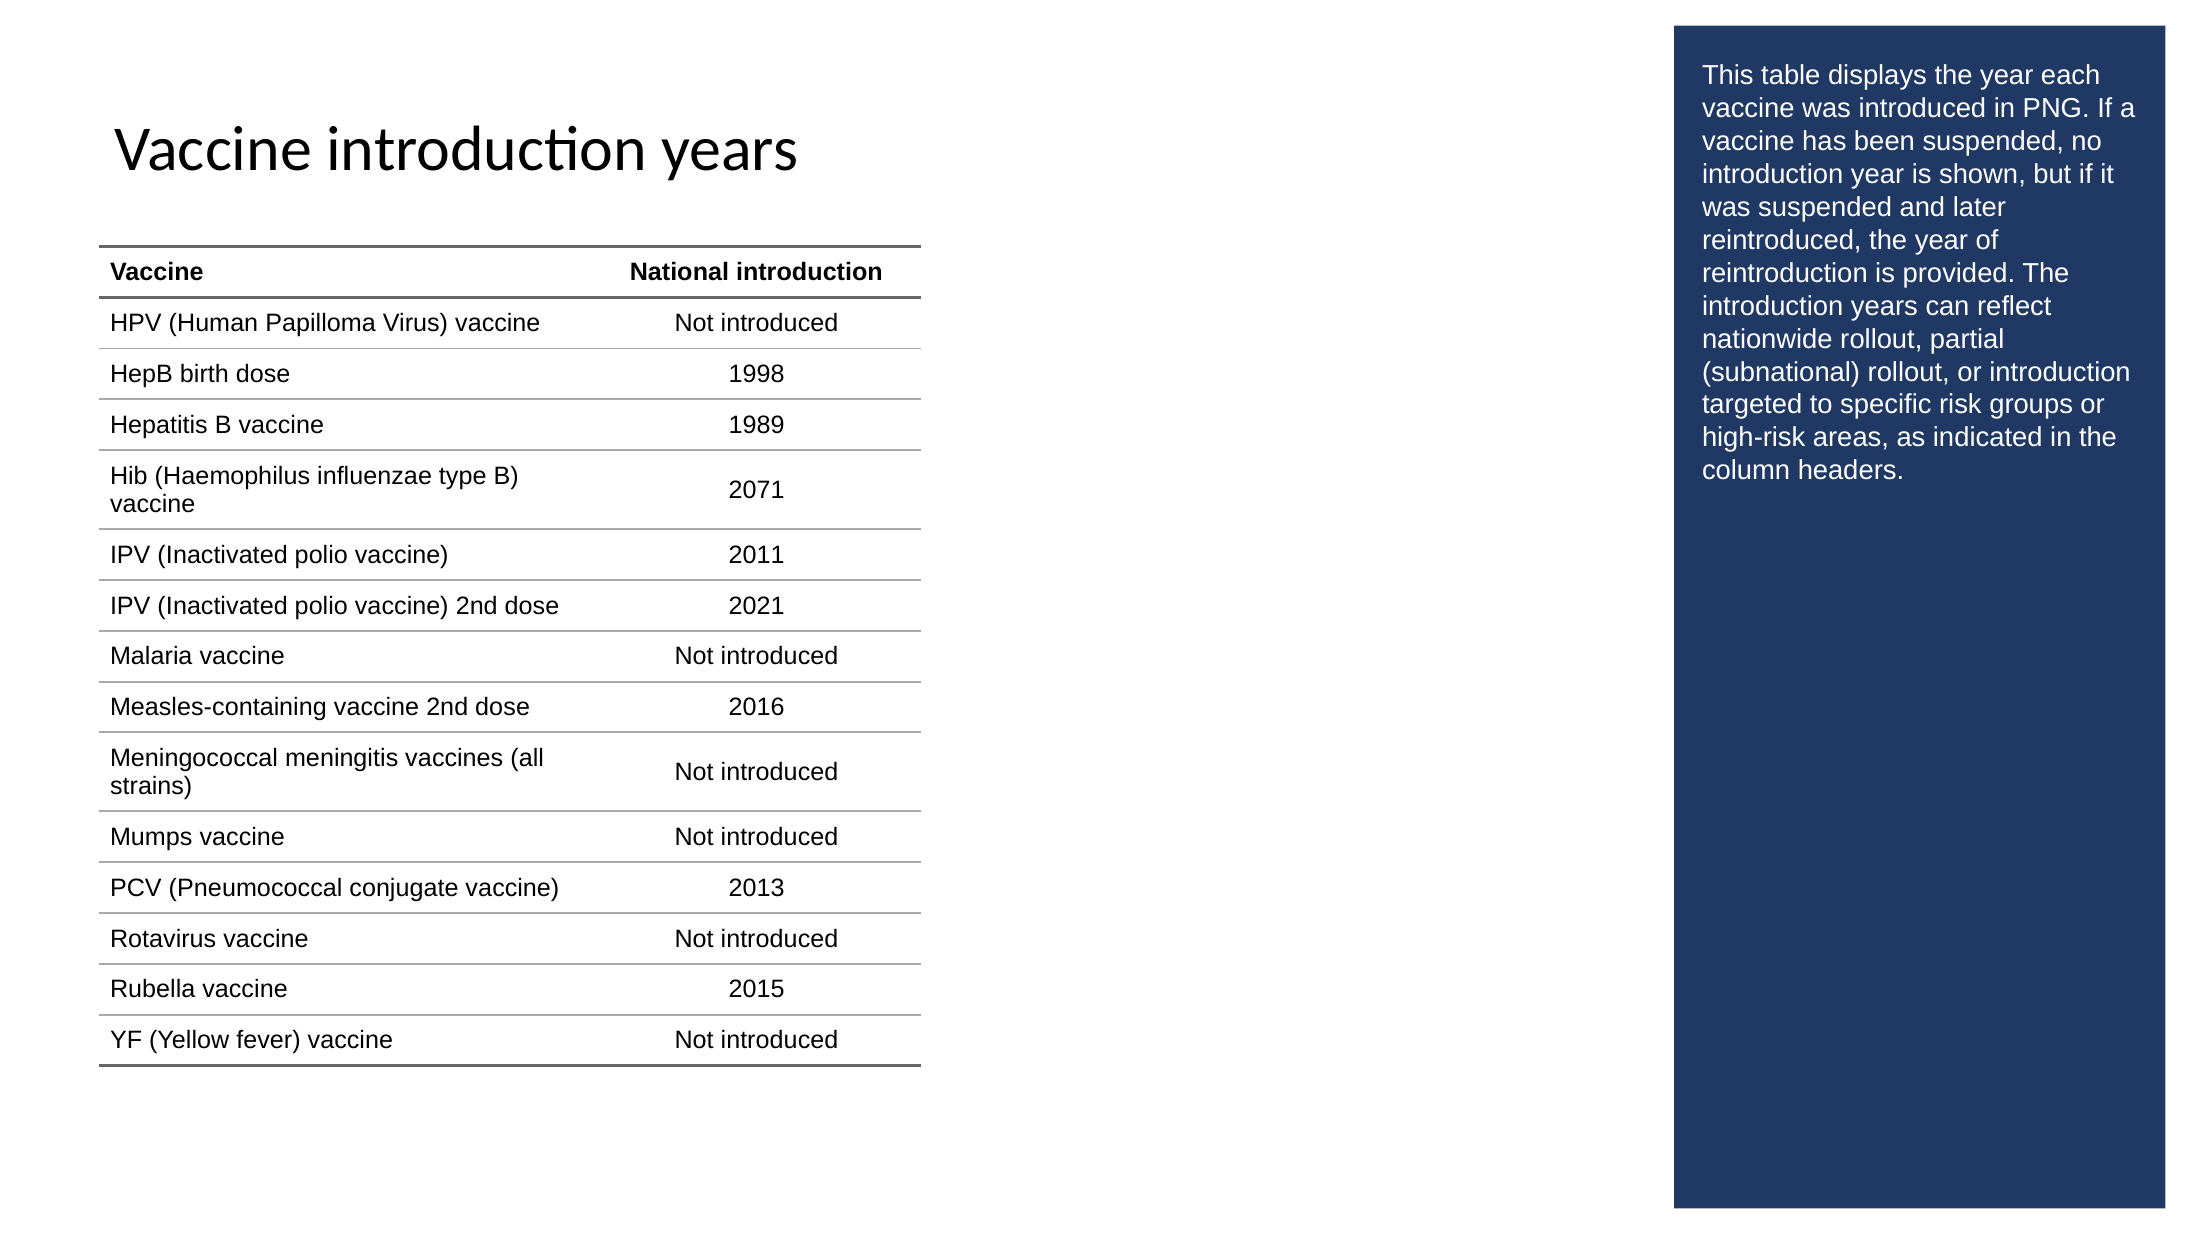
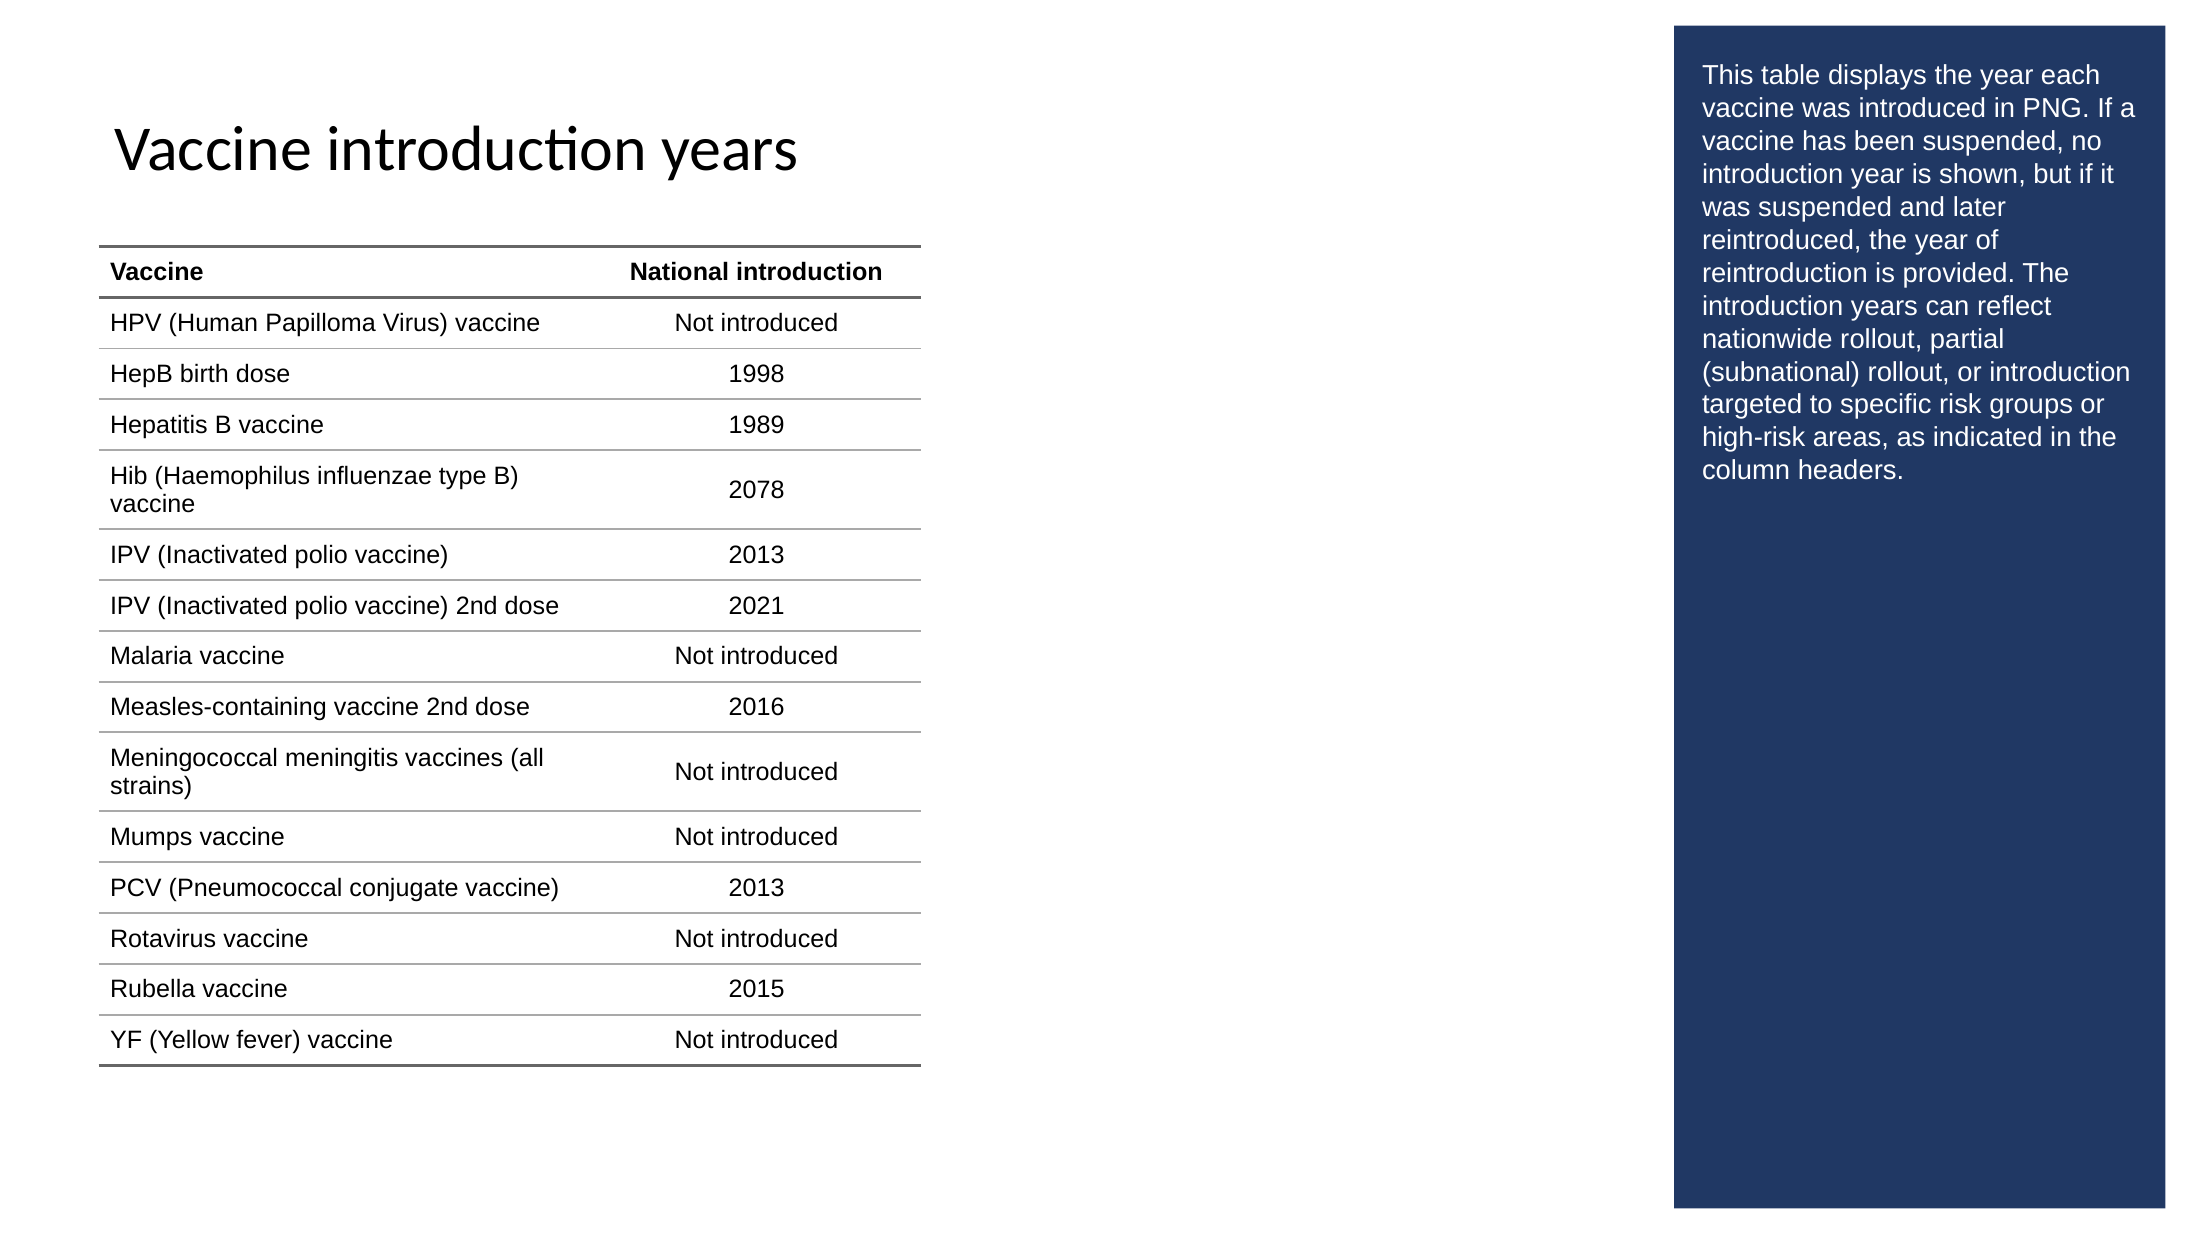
2071: 2071 -> 2078 (757, 490)
polio vaccine 2011: 2011 -> 2013 (757, 555)
